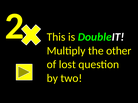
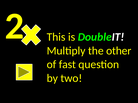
lost: lost -> fast (67, 65)
